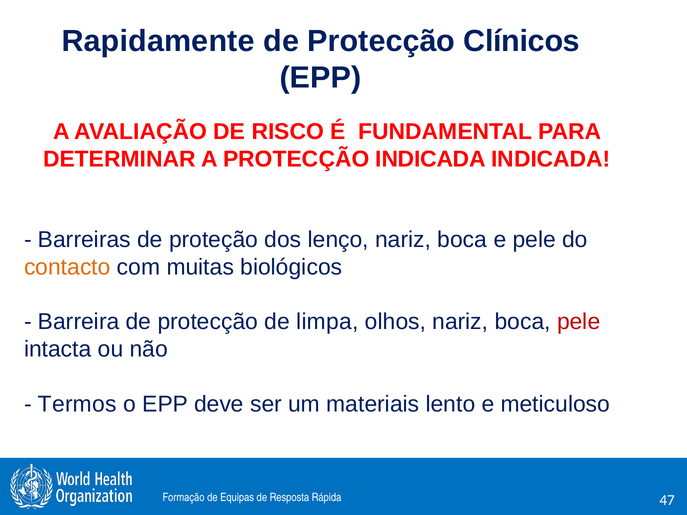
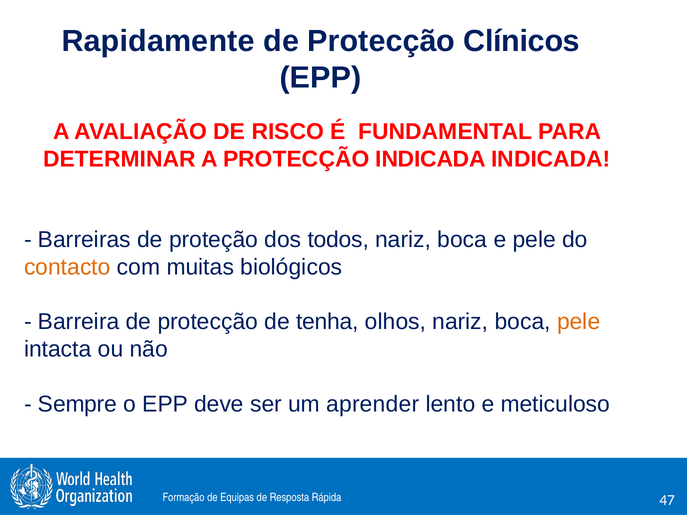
lenço: lenço -> todos (338, 240)
limpa: limpa -> tenha (328, 322)
pele colour: red -> orange (579, 322)
Termos: Termos -> Sempre (78, 404)
materiais: materiais -> aprender (373, 404)
